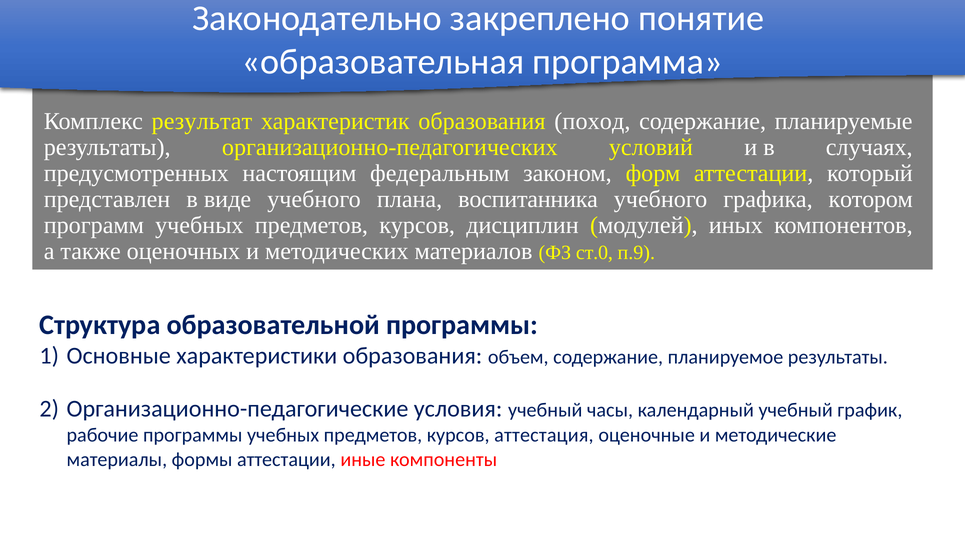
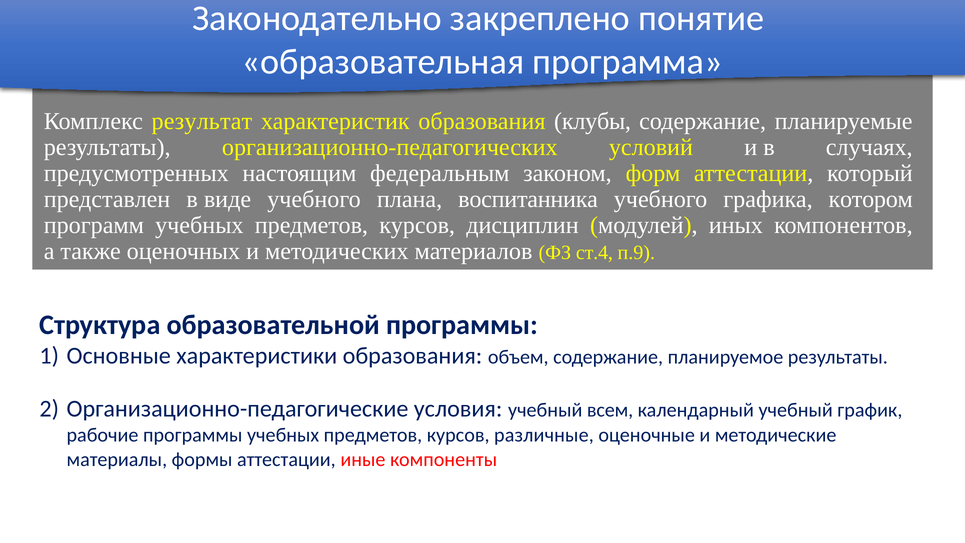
поход: поход -> клубы (593, 121)
ст.0: ст.0 -> ст.4 (594, 253)
часы: часы -> всем (610, 410)
аттестация: аттестация -> различные (544, 435)
